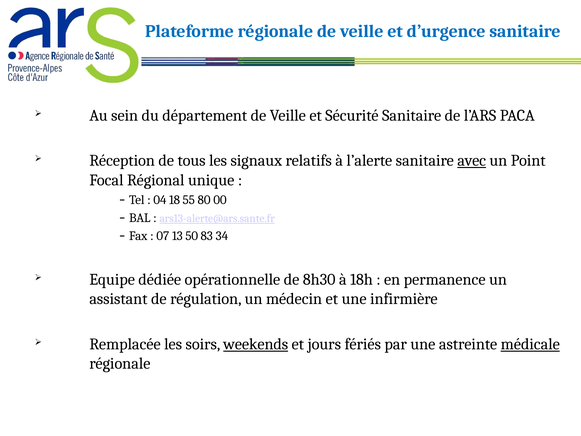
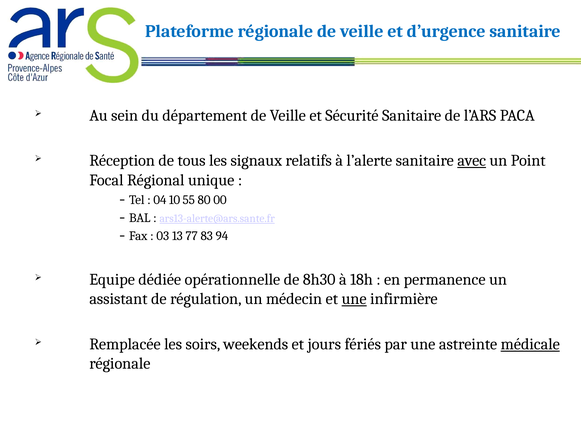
18: 18 -> 10 (175, 200)
07: 07 -> 03 (163, 236)
50: 50 -> 77 (192, 236)
34: 34 -> 94 (222, 236)
une underline: none -> present (354, 299)
weekends underline: present -> none (256, 344)
